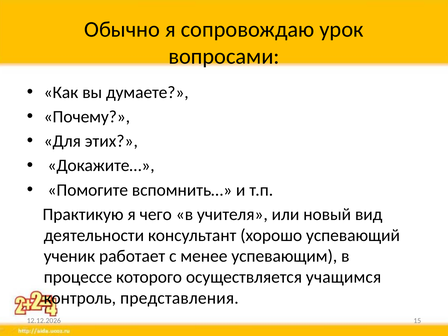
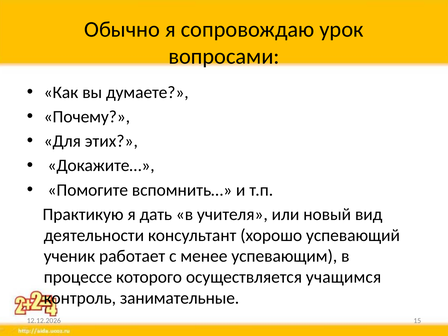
чего: чего -> дать (156, 214)
представления: представления -> занимательные (180, 298)
